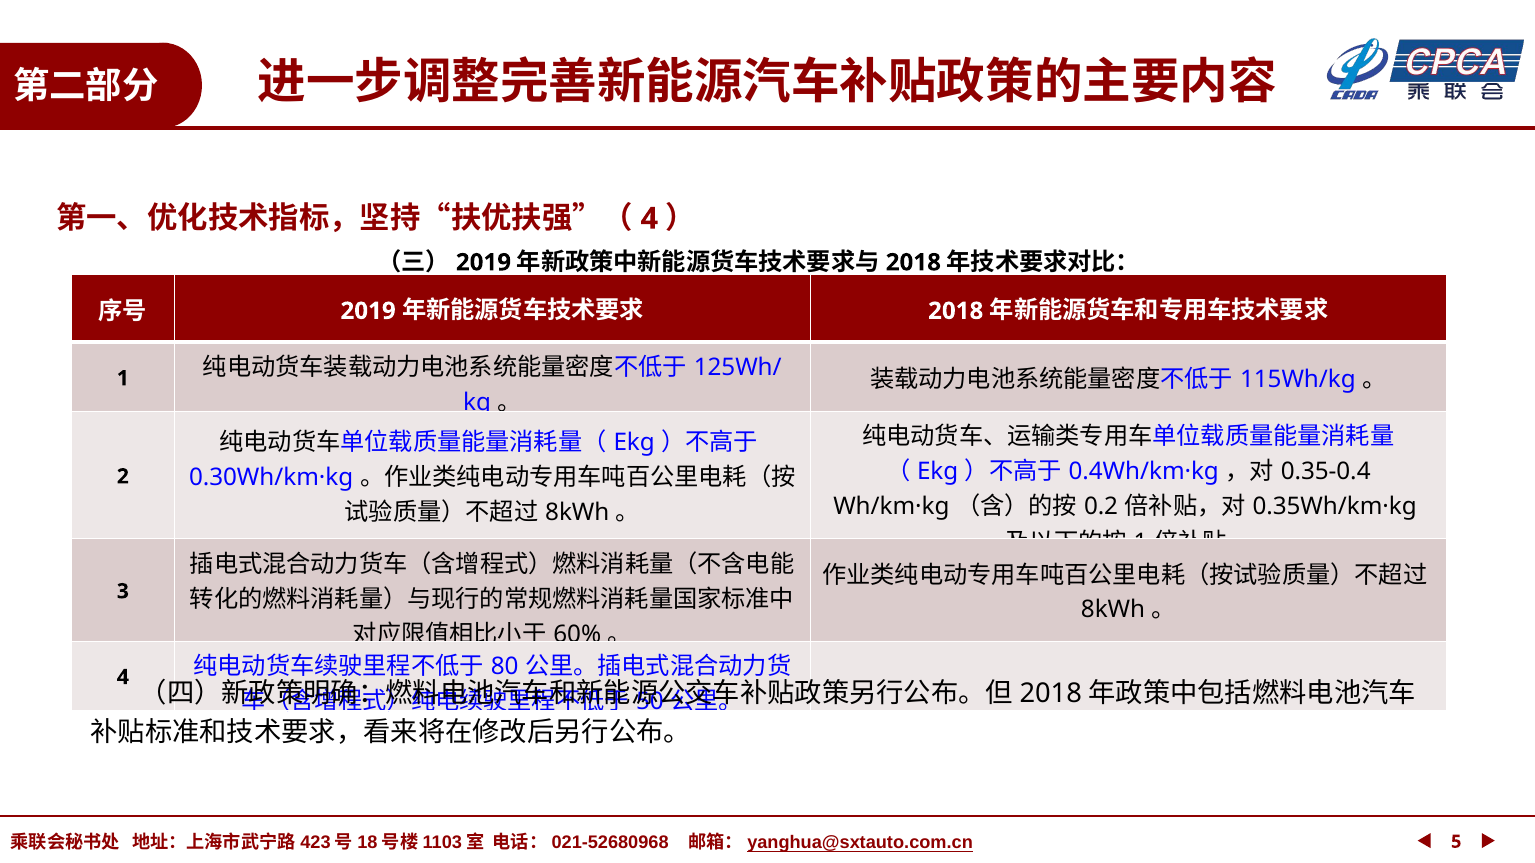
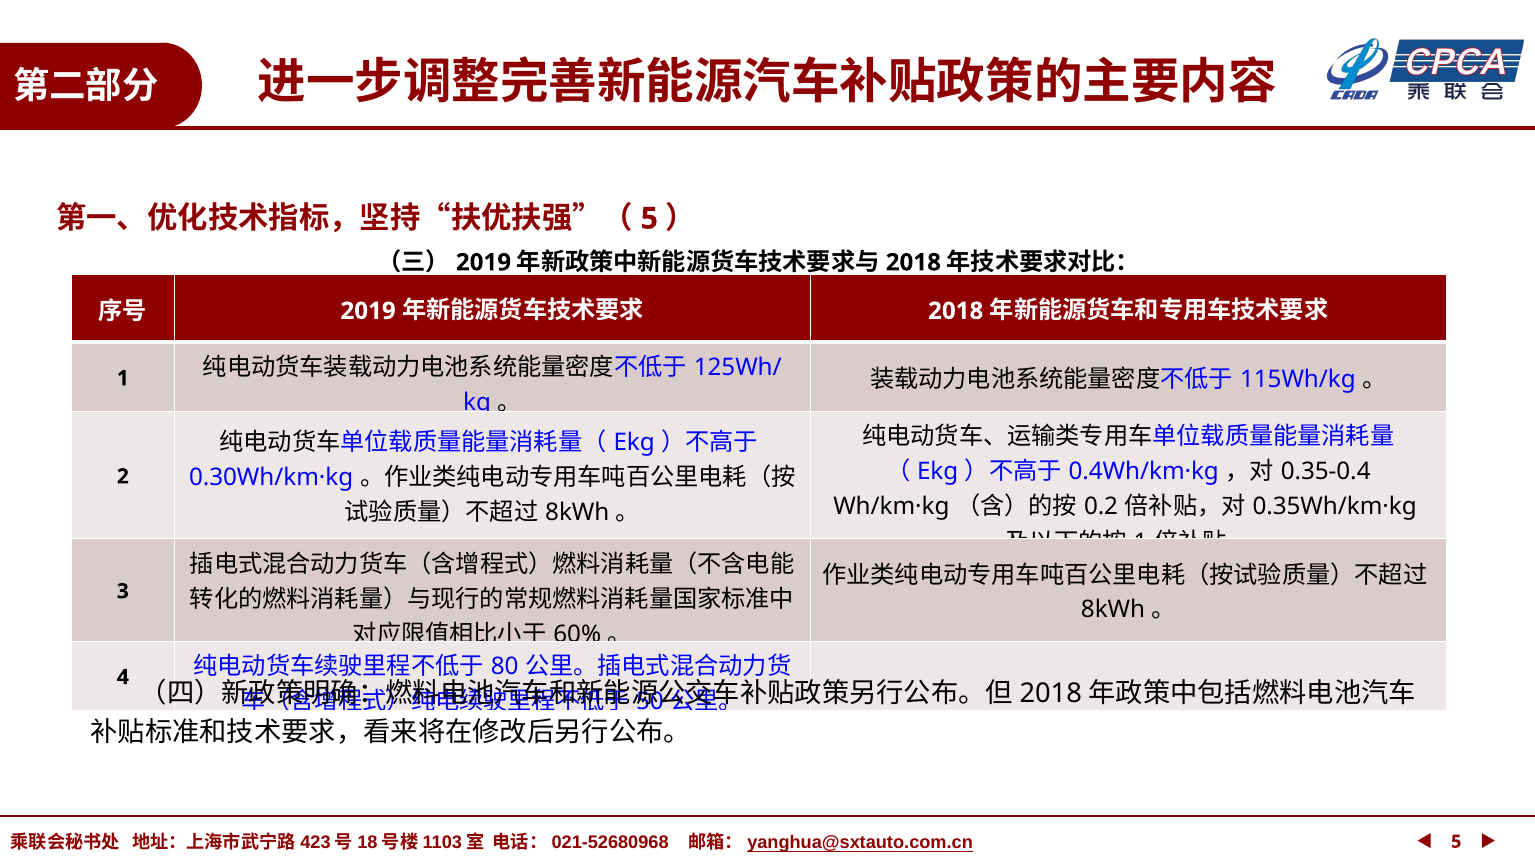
4: 4 -> 5 (649, 219)
